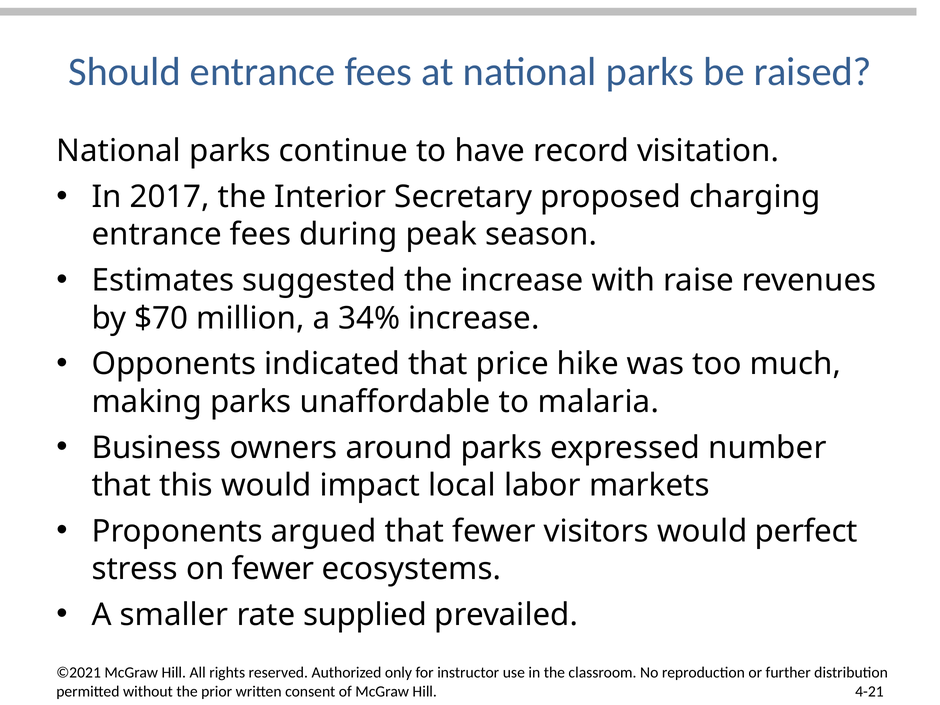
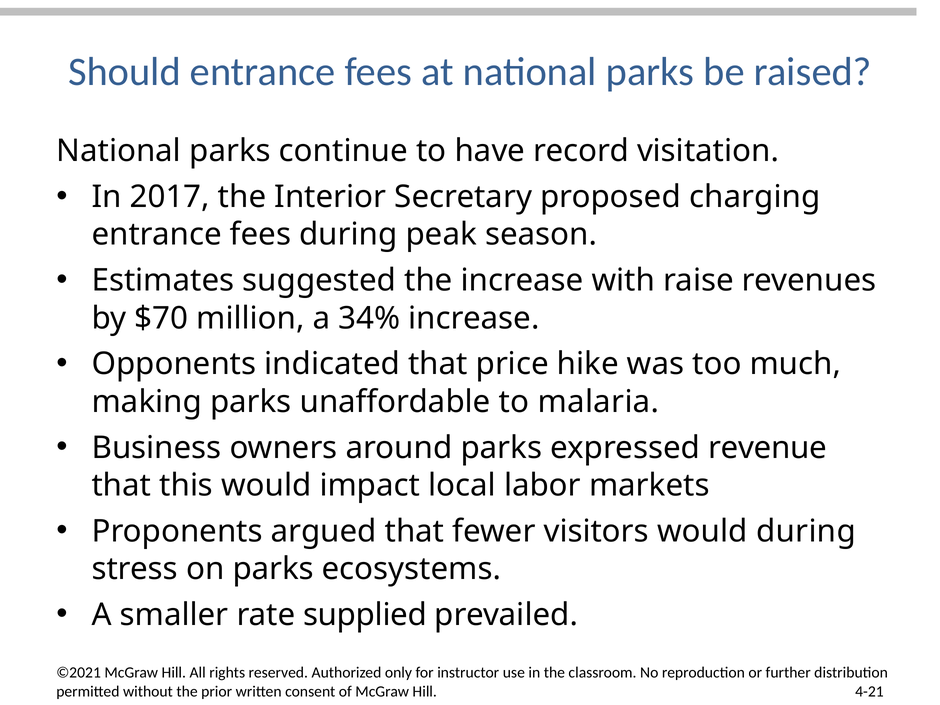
number: number -> revenue (767, 448)
would perfect: perfect -> during (806, 531)
on fewer: fewer -> parks (273, 569)
